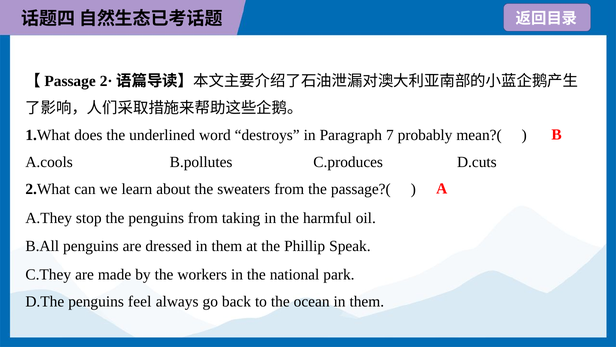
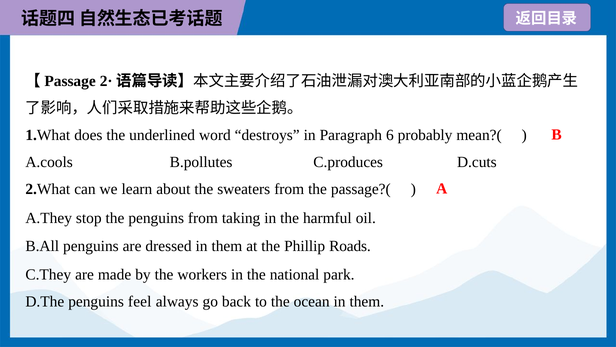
7: 7 -> 6 (390, 135)
Speak: Speak -> Roads (350, 246)
